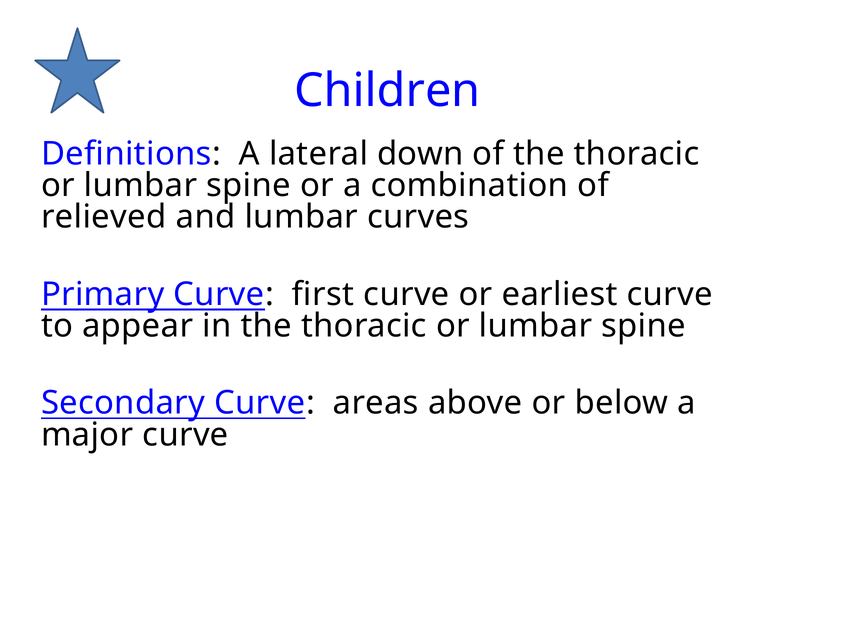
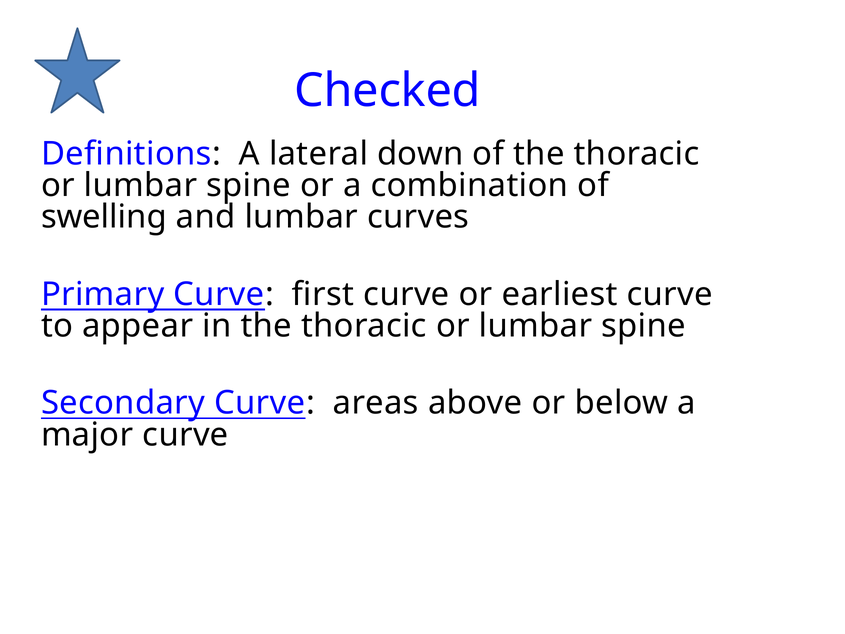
Children: Children -> Checked (388, 91)
relieved: relieved -> swelling (104, 217)
